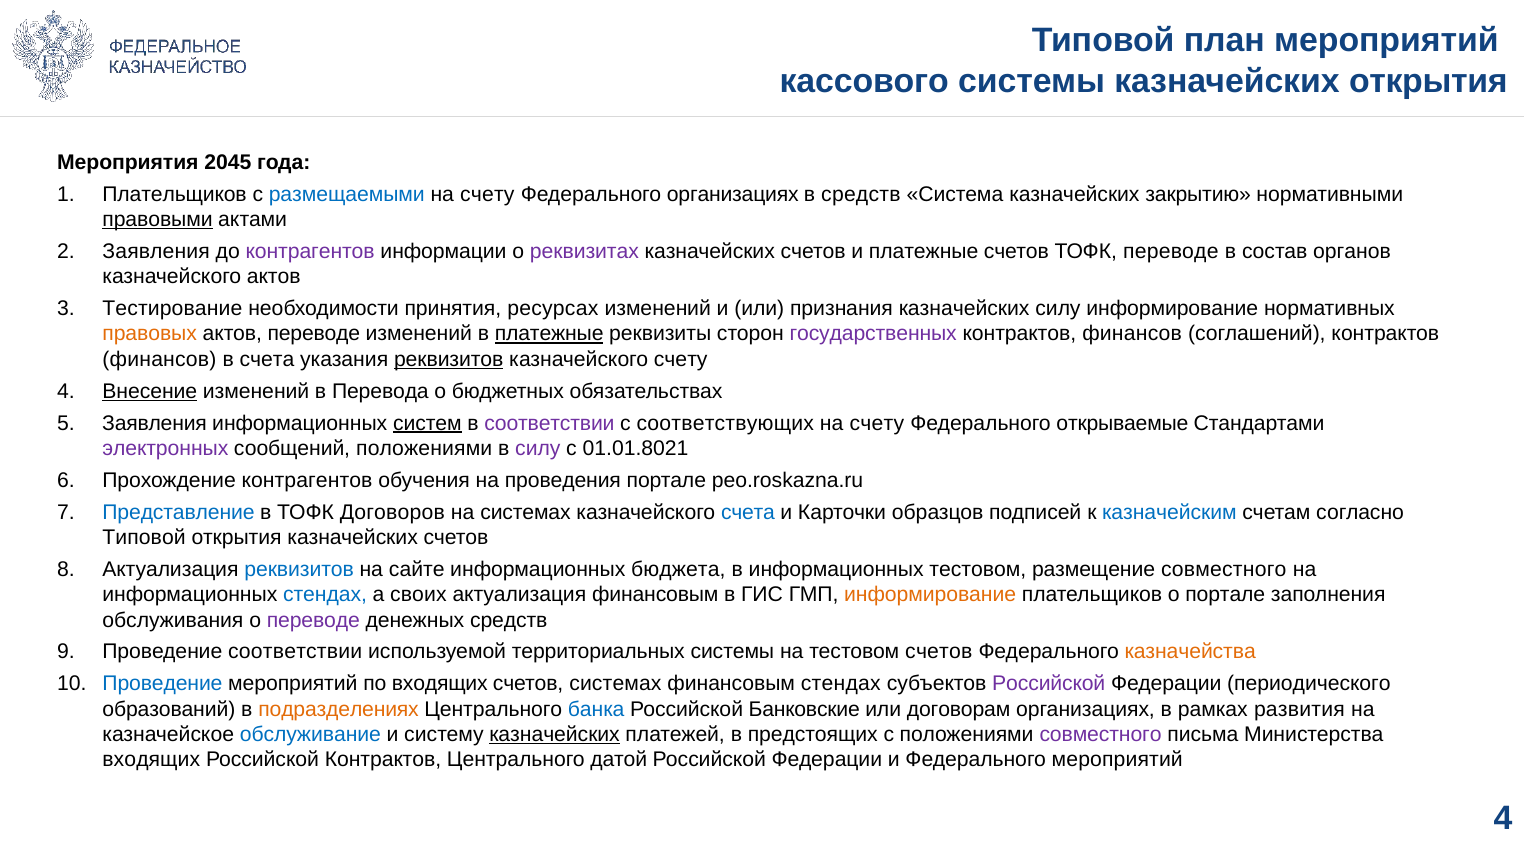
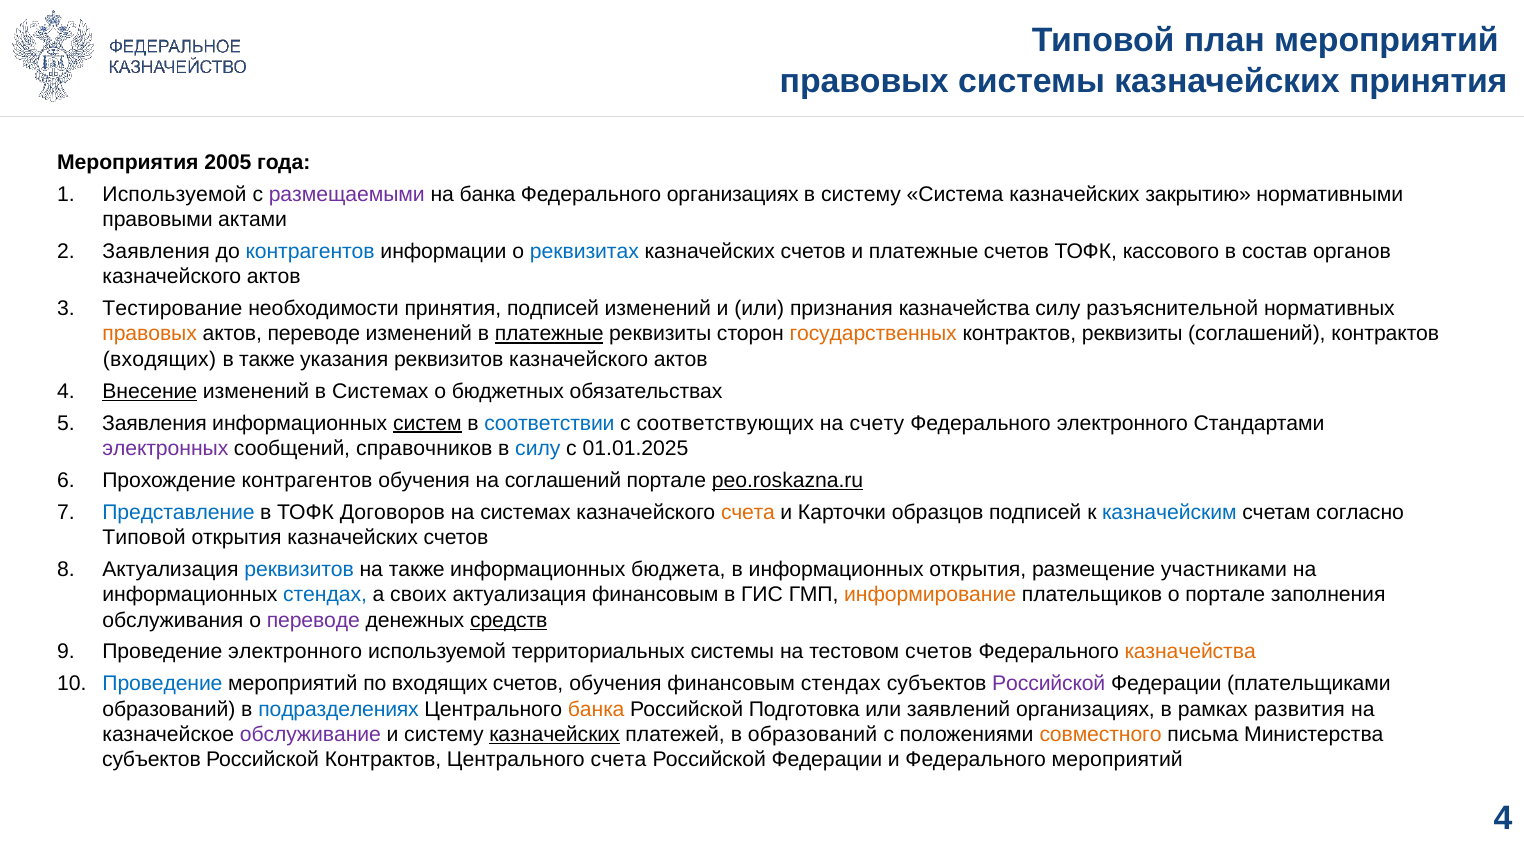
кассового: кассового -> правовых (864, 81)
казначейских открытия: открытия -> принятия (1428, 81)
2045: 2045 -> 2005 (228, 162)
Плательщиков: Плательщиков -> Используемой (174, 194)
размещаемыми colour: blue -> purple (347, 194)
счету: счету -> банка (487, 194)
в средств: средств -> систему (861, 194)
правовыми underline: present -> none (158, 220)
контрагентов colour: purple -> blue (310, 251)
реквизитах colour: purple -> blue (584, 251)
ТОФК переводе: переводе -> кассового (1171, 251)
принятия ресурсах: ресурсах -> подписей (553, 309)
признания казначейских: казначейских -> казначейства (964, 309)
силу информирование: информирование -> разъяснительной (1172, 309)
государственных colour: purple -> orange (873, 334)
финансов: финансов -> реквизиты (1132, 334)
финансов: финансов -> входящих (159, 360)
в счета: счета -> также (267, 360)
реквизитов underline: present -> none (449, 360)
счету: счету -> актов (681, 360)
в Перевода: Перевода -> Системах (380, 391)
соответствии colour: purple -> blue (549, 423)
Федерального открываемые: открываемые -> электронного (1122, 423)
сообщений положениями: положениями -> справочников (424, 449)
силу colour: purple -> blue (538, 449)
01.01.8021: 01.01.8021 -> 01.01.2025 (636, 449)
на проведения: проведения -> соглашений (563, 480)
peo.roskazna.ru underline: none -> present (788, 480)
счета colour: blue -> orange (748, 512)
на сайте: сайте -> также (417, 569)
информационных тестовом: тестовом -> открытия (978, 569)
размещение совместного: совместного -> участниками (1224, 569)
средств underline: none -> present (509, 620)
Проведение соответствии: соответствии -> электронного (295, 652)
счетов системах: системах -> обучения (616, 684)
периодического: периодического -> плательщиками (1309, 684)
подразделениях colour: orange -> blue (339, 709)
банка colour: blue -> orange (596, 709)
Банковские: Банковские -> Подготовка (804, 709)
договорам: договорам -> заявлений (959, 709)
обслуживание colour: blue -> purple (310, 735)
в предстоящих: предстоящих -> образований (813, 735)
совместного colour: purple -> orange (1101, 735)
входящих: входящих -> субъектов (151, 760)
Центрального датой: датой -> счета (619, 760)
